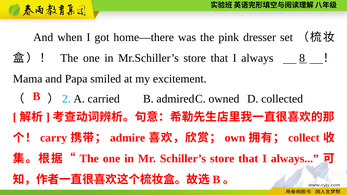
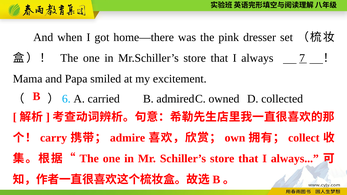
8: 8 -> 7 (302, 58)
2: 2 -> 6 (66, 99)
